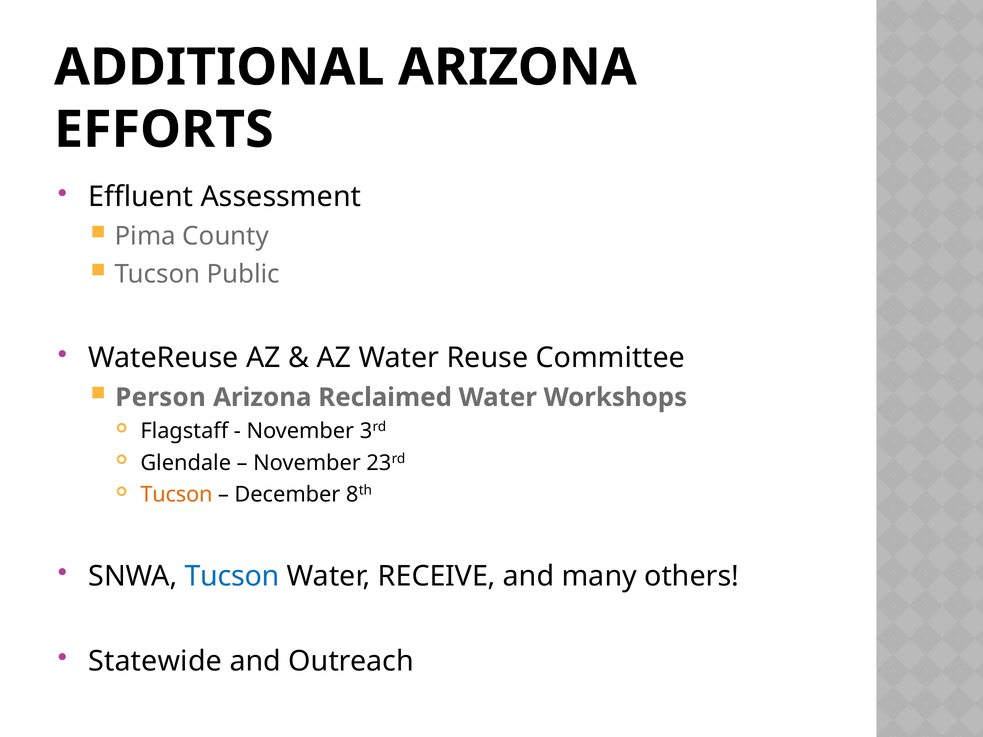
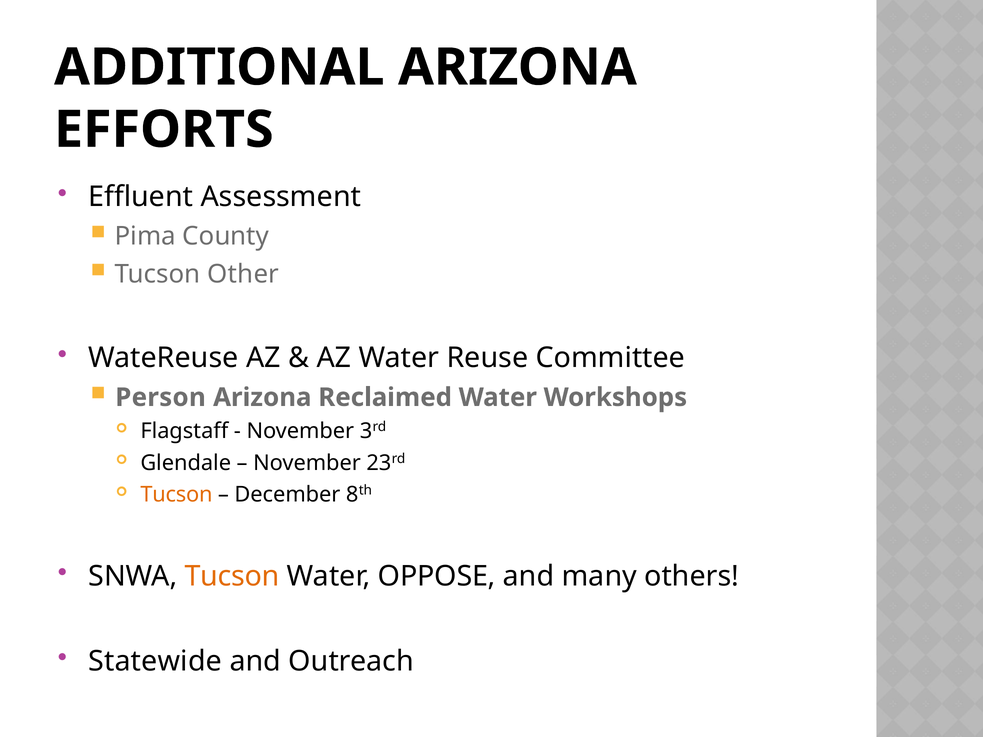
Public: Public -> Other (243, 274)
Tucson colour: blue -> orange (232, 576)
RECEIVE: RECEIVE -> OPPOSE (437, 576)
